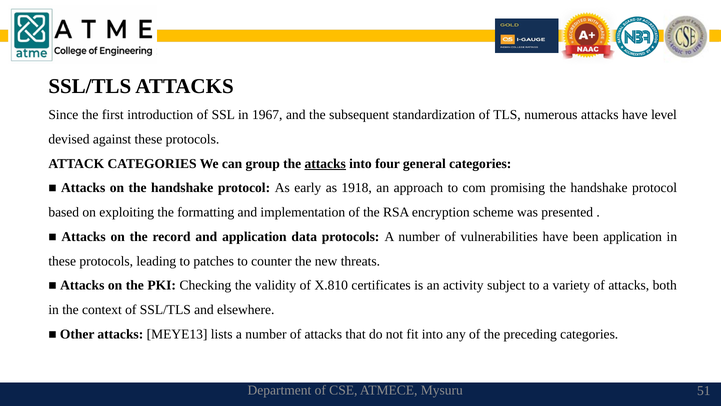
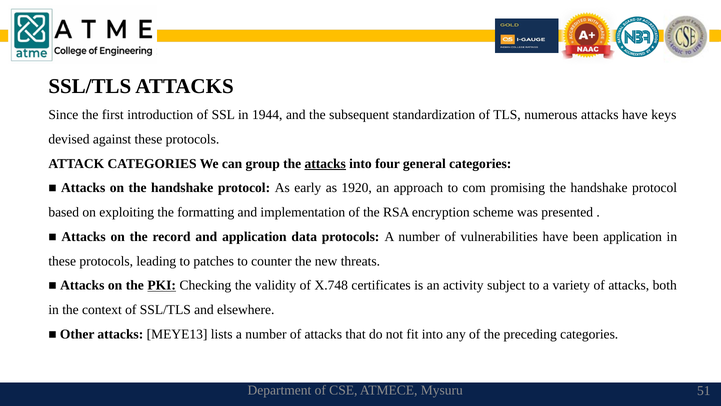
1967: 1967 -> 1944 (267, 115)
level: level -> keys (664, 115)
1918: 1918 -> 1920 (357, 188)
PKI underline: none -> present (162, 285)
X.810: X.810 -> X.748 (331, 285)
